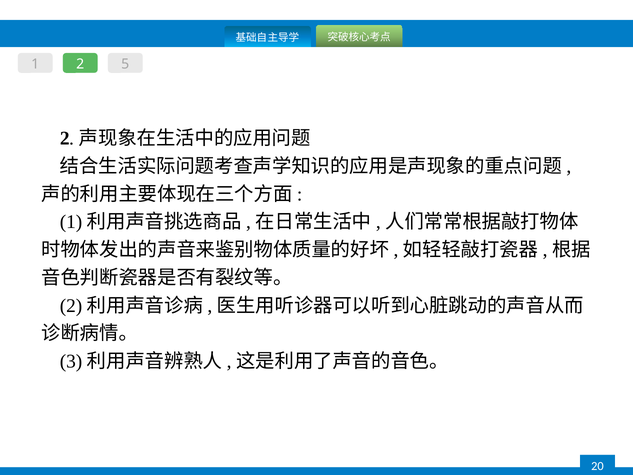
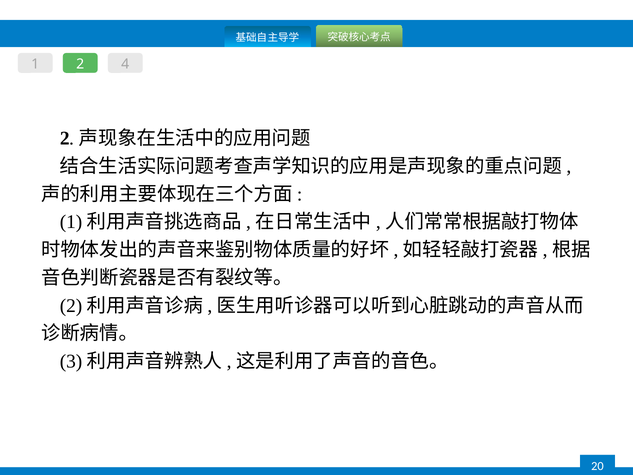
5: 5 -> 4 (125, 64)
